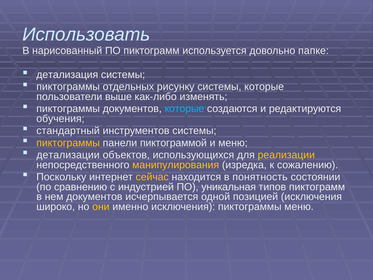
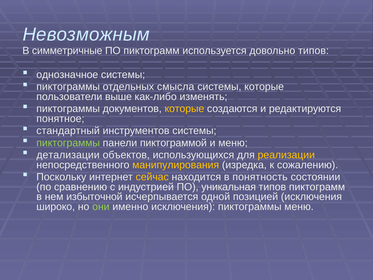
Использовать: Использовать -> Невозможным (86, 34)
нарисованный: нарисованный -> симметричные (67, 51)
довольно папке: папке -> типов (314, 51)
детализация: детализация -> однозначное (67, 75)
рисунку: рисунку -> смысла (176, 87)
которые colour: light blue -> yellow (184, 109)
обучения: обучения -> понятное (60, 119)
пиктограммы colour: yellow -> light green (68, 143)
нем документов: документов -> избыточной (94, 197)
они colour: yellow -> light green (101, 207)
